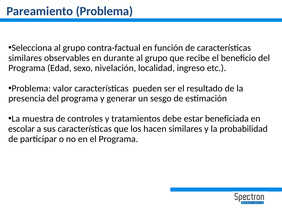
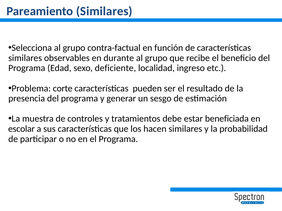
Pareamiento Problema: Problema -> Similares (104, 11)
nivelación: nivelación -> deficiente (115, 68)
valor: valor -> corte (63, 89)
